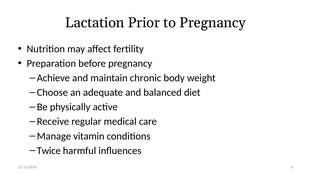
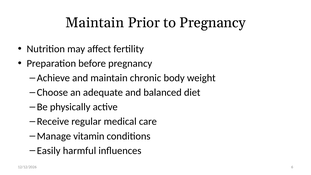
Lactation: Lactation -> Maintain (95, 23)
Twice: Twice -> Easily (49, 151)
